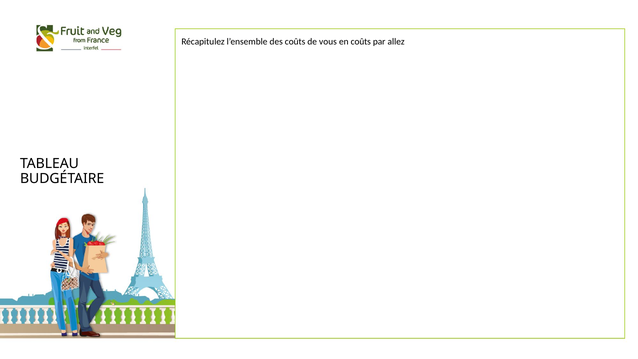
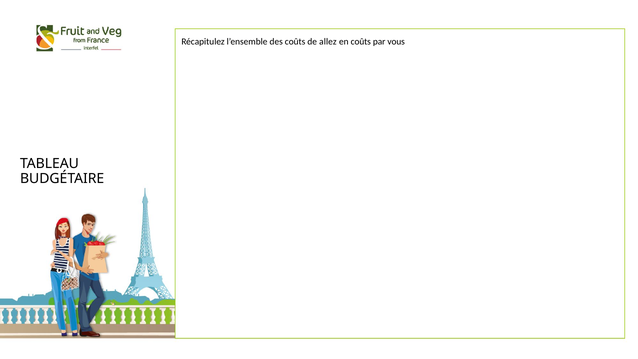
vous: vous -> allez (328, 42)
allez: allez -> vous (396, 42)
